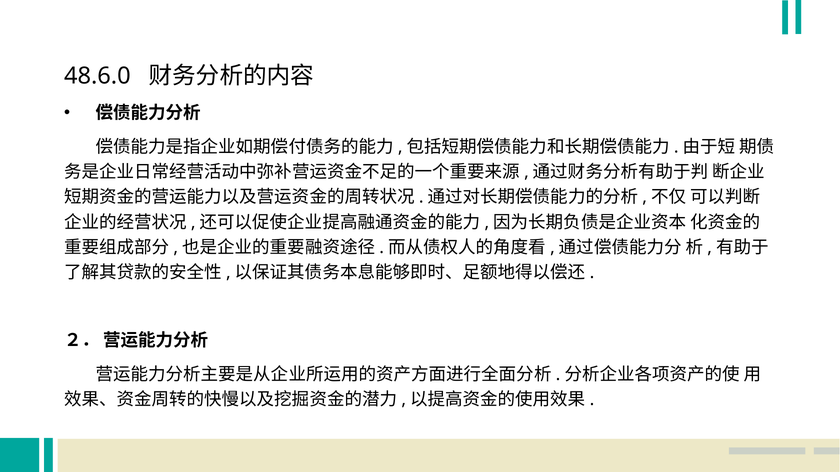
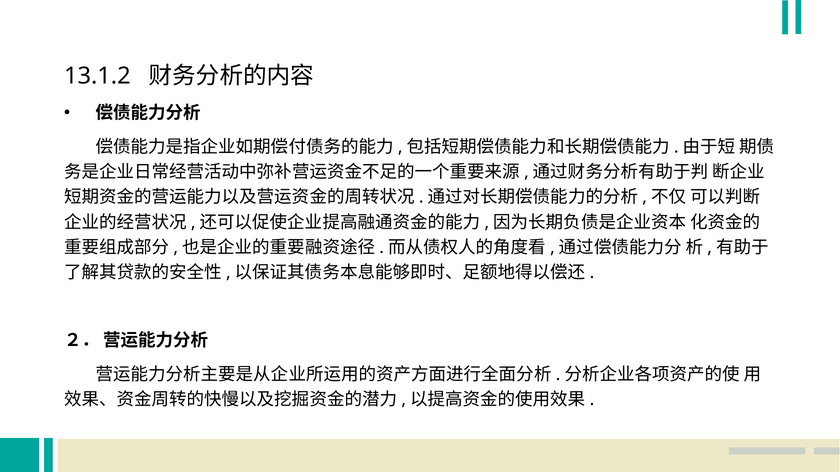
48.6.0: 48.6.0 -> 13.1.2 (97, 76)
